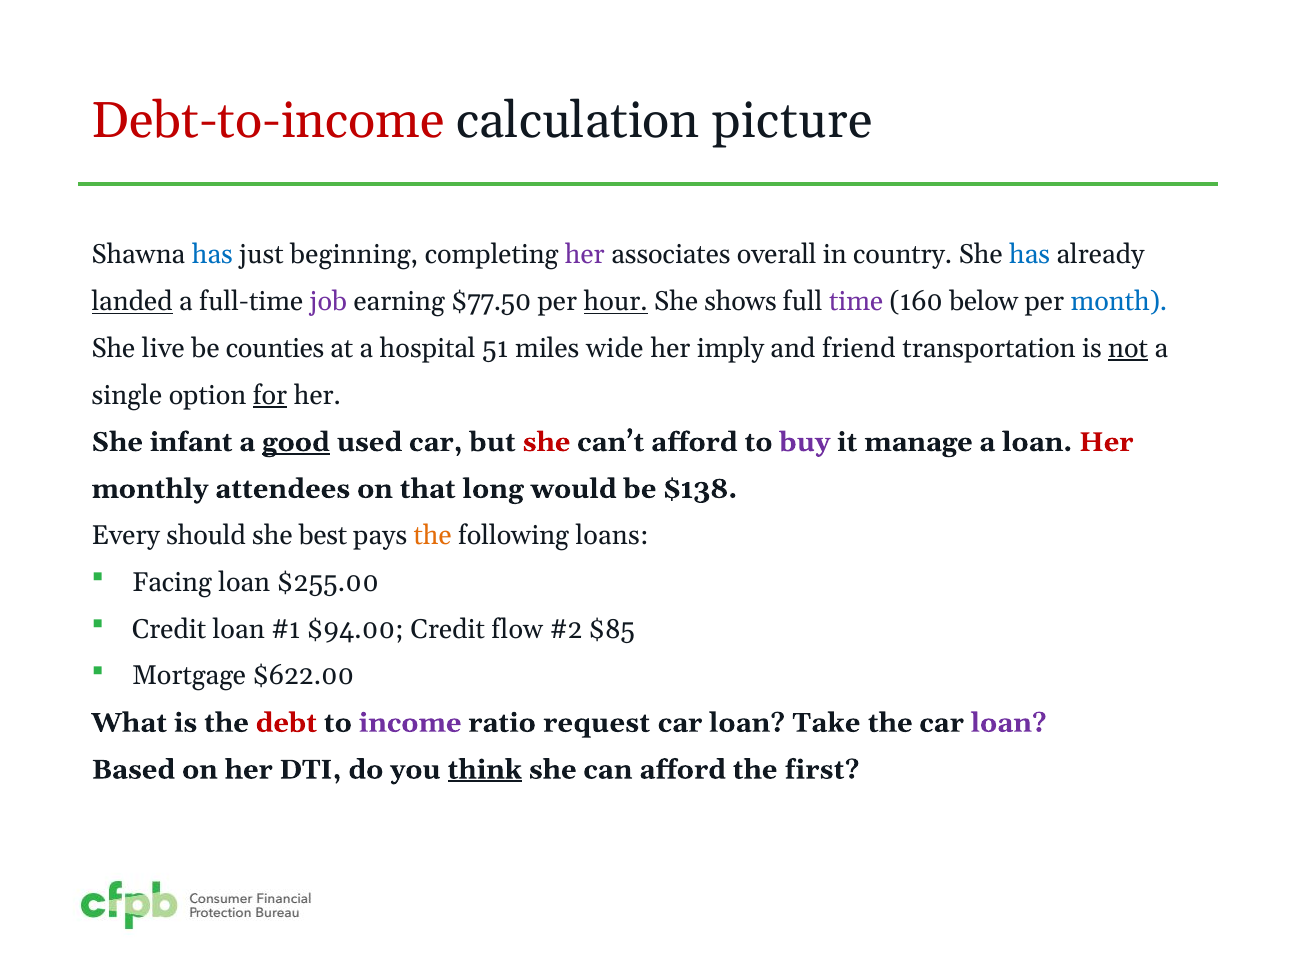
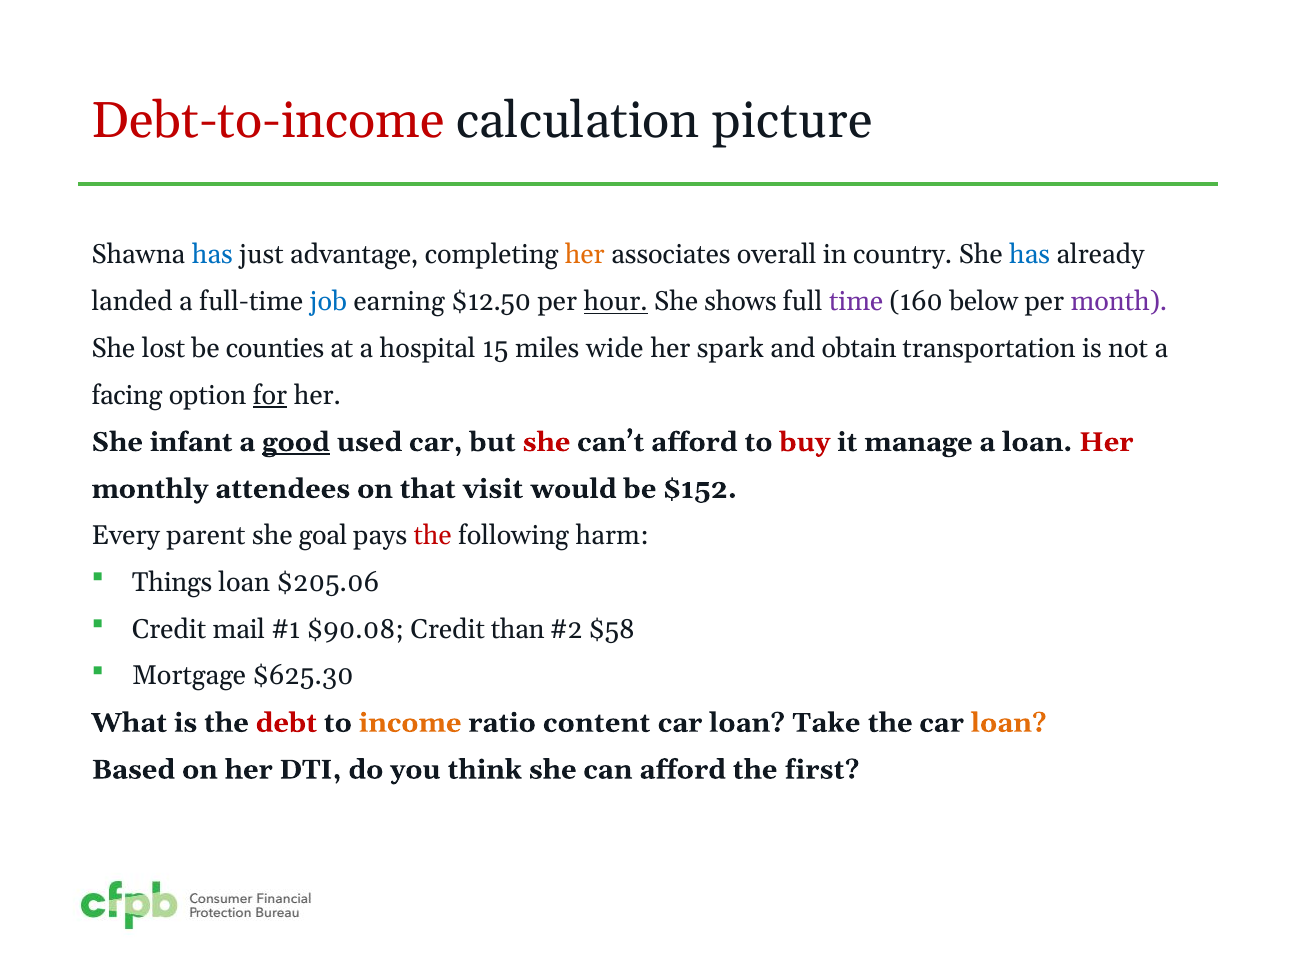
beginning: beginning -> advantage (354, 255)
her colour: purple -> orange (585, 255)
landed underline: present -> none (132, 302)
job colour: purple -> blue (328, 302)
$77.50: $77.50 -> $12.50 (491, 302)
month colour: blue -> purple (1119, 302)
live: live -> lost (163, 349)
51: 51 -> 15 (495, 349)
imply: imply -> spark (730, 349)
friend: friend -> obtain (859, 349)
not underline: present -> none (1128, 349)
single: single -> facing (127, 396)
buy colour: purple -> red (805, 442)
long: long -> visit (493, 489)
$138: $138 -> $152 (700, 489)
should: should -> parent (206, 536)
best: best -> goal (323, 536)
the colour: orange -> red (433, 536)
loans: loans -> harm (612, 536)
Facing: Facing -> Things (172, 583)
$255.00: $255.00 -> $205.06 (328, 583)
Credit loan: loan -> mail (239, 630)
$94.00: $94.00 -> $90.08 (355, 630)
flow: flow -> than (518, 630)
$85: $85 -> $58 (612, 630)
$622.00: $622.00 -> $625.30 (303, 677)
income colour: purple -> orange (410, 723)
request: request -> content (597, 723)
loan colour: purple -> orange (1009, 723)
think underline: present -> none (485, 770)
